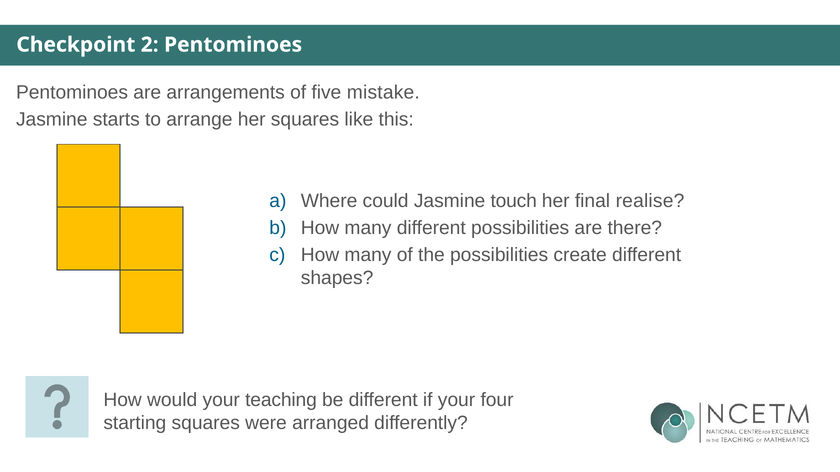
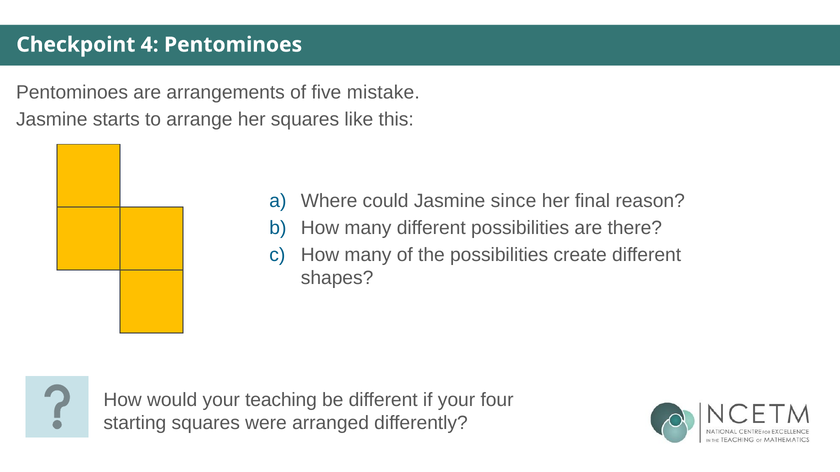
2: 2 -> 4 (150, 45)
touch: touch -> since (514, 201)
realise: realise -> reason (650, 201)
